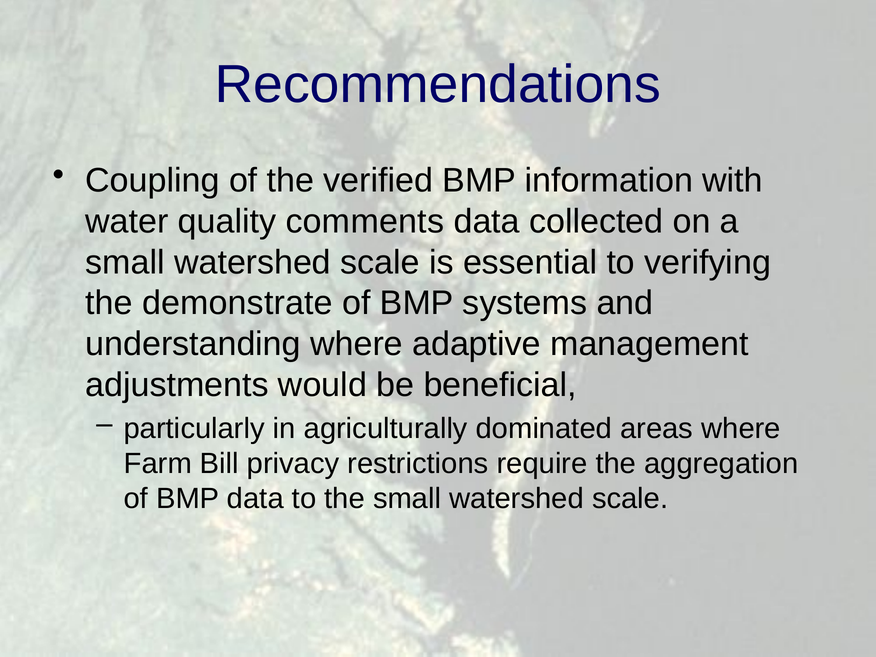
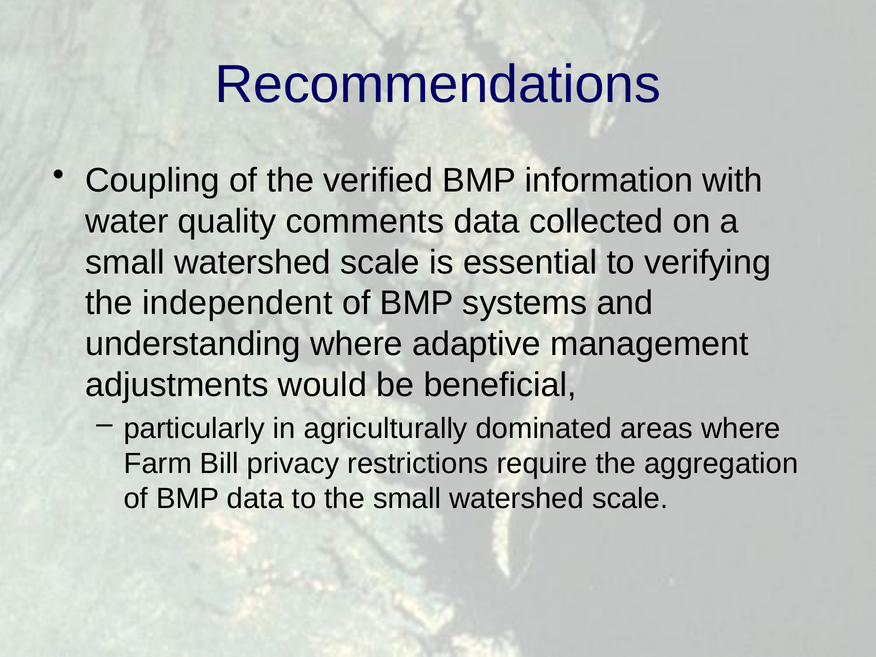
demonstrate: demonstrate -> independent (237, 303)
